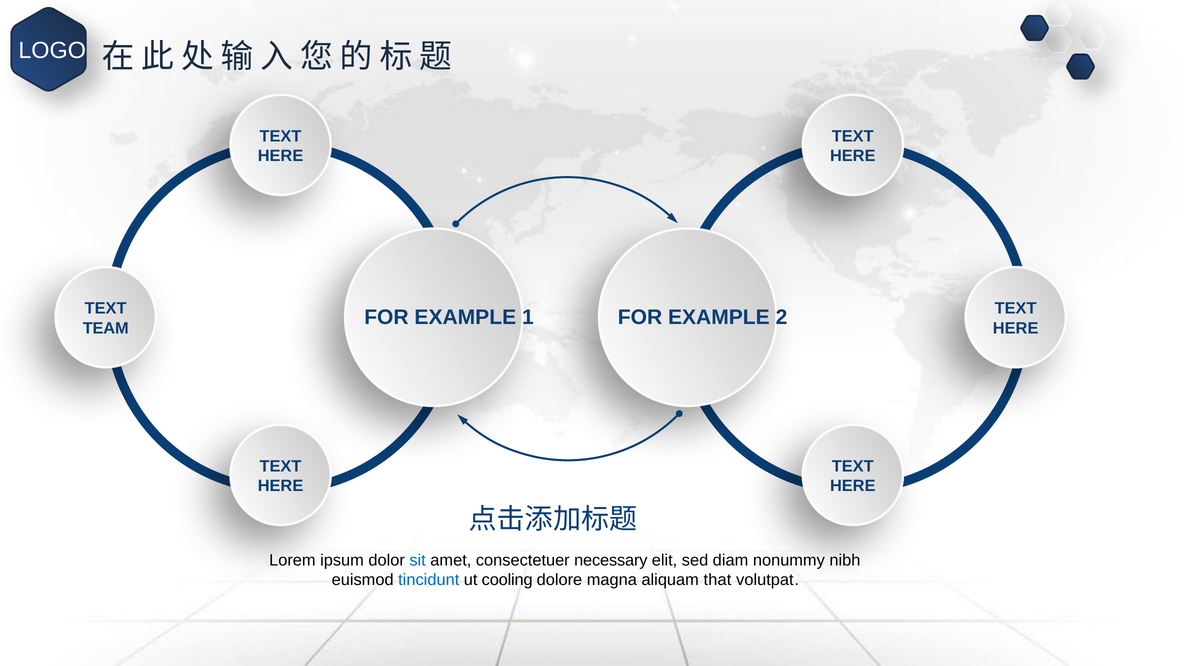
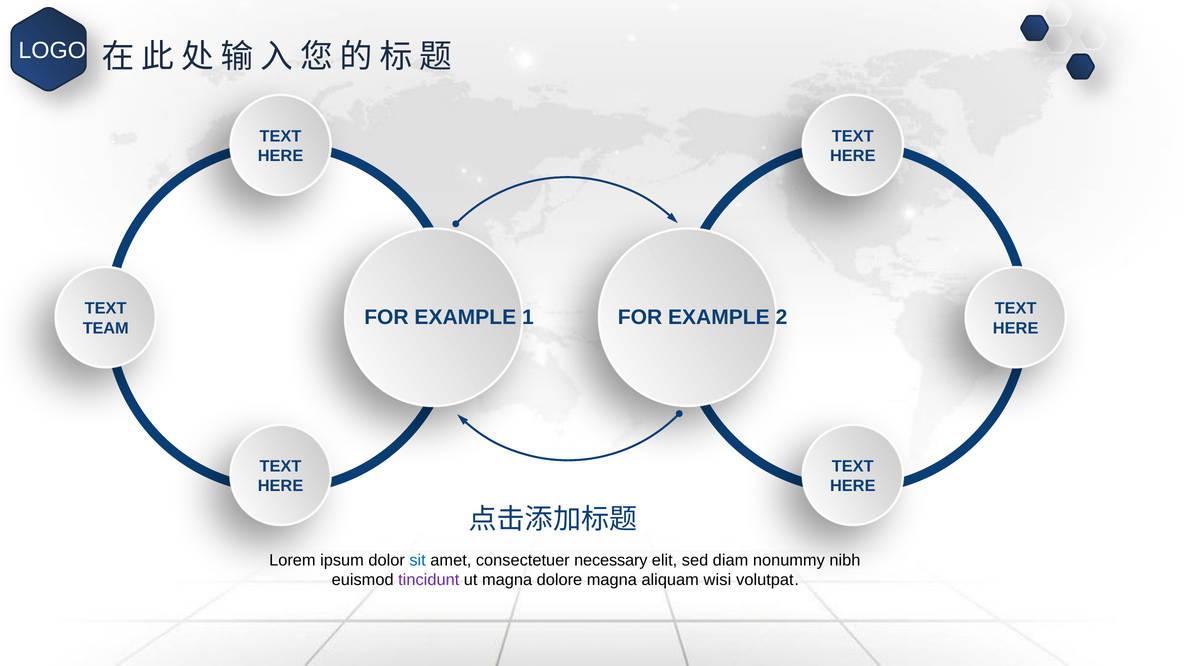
tincidunt colour: blue -> purple (429, 580)
ut cooling: cooling -> magna (507, 580)
that: that -> wisi (717, 580)
